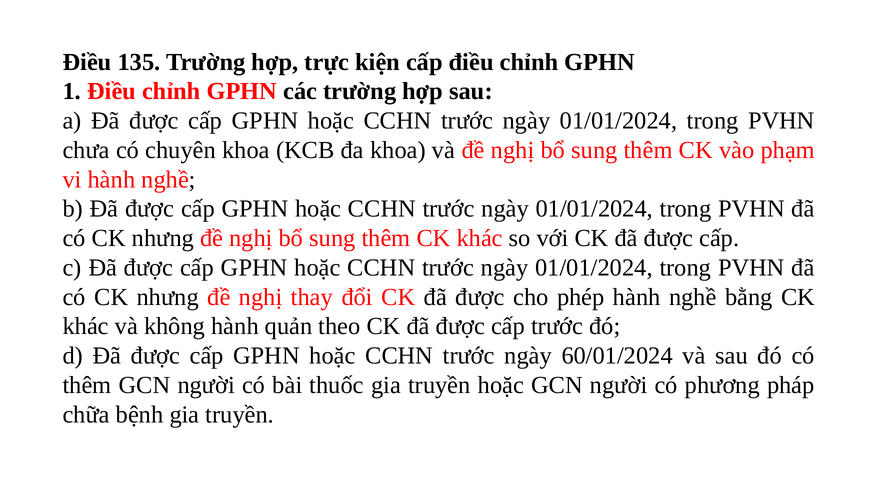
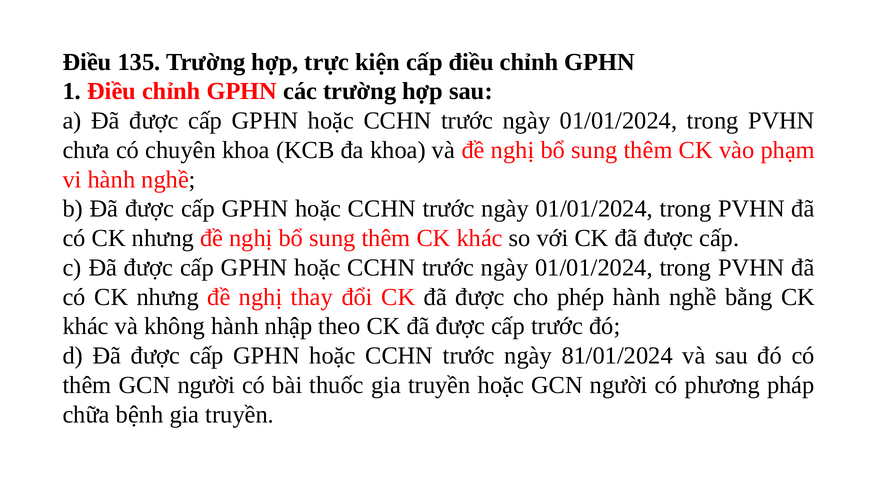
quản: quản -> nhập (289, 326)
60/01/2024: 60/01/2024 -> 81/01/2024 (617, 356)
